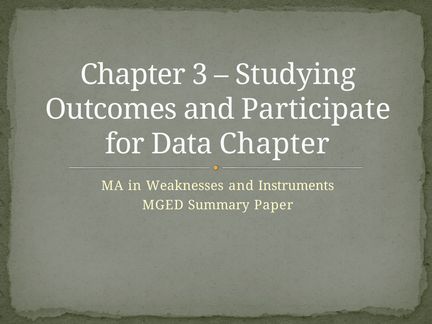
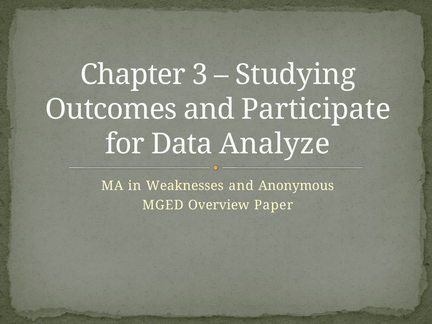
Data Chapter: Chapter -> Analyze (275, 144)
Instruments: Instruments -> Anonymous (296, 186)
Summary: Summary -> Overview (219, 205)
